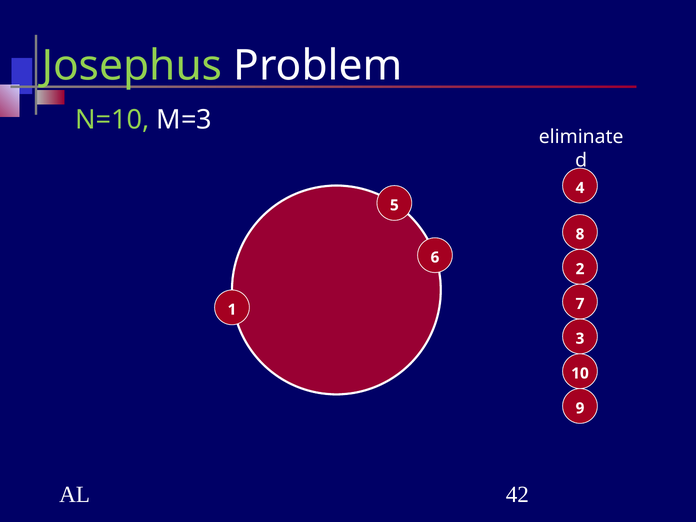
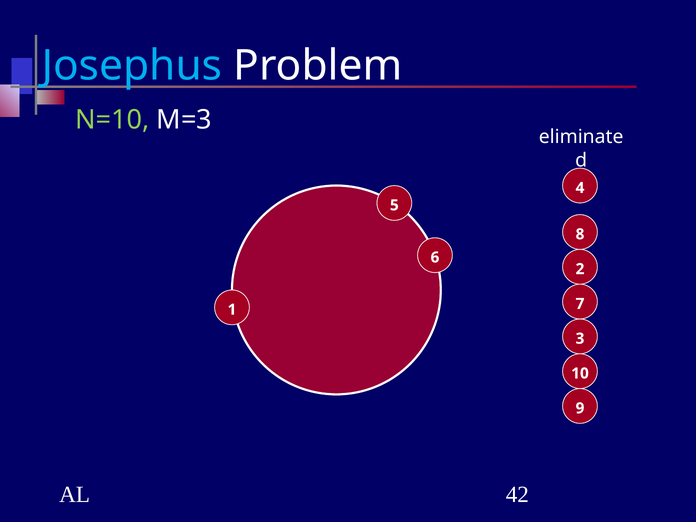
Josephus colour: light green -> light blue (132, 66)
